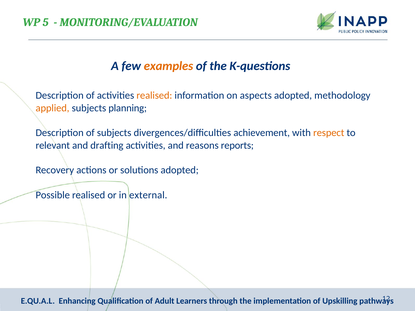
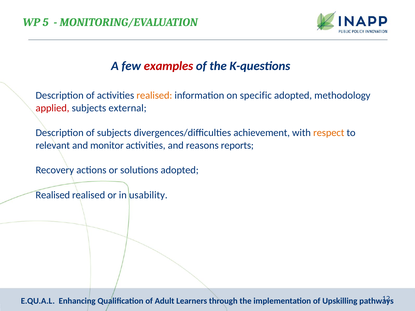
examples colour: orange -> red (169, 66)
aspects: aspects -> specific (256, 96)
applied colour: orange -> red (53, 108)
planning: planning -> external (128, 108)
drafting: drafting -> monitor (107, 145)
Possible: Possible -> Realised (53, 195)
external: external -> usability (148, 195)
